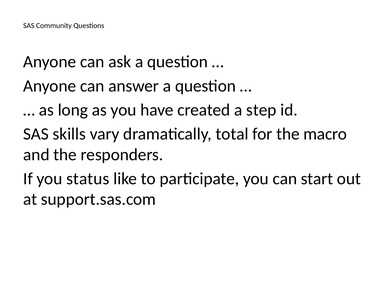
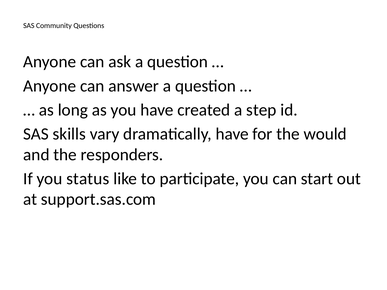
dramatically total: total -> have (232, 134)
macro: macro -> would (325, 134)
